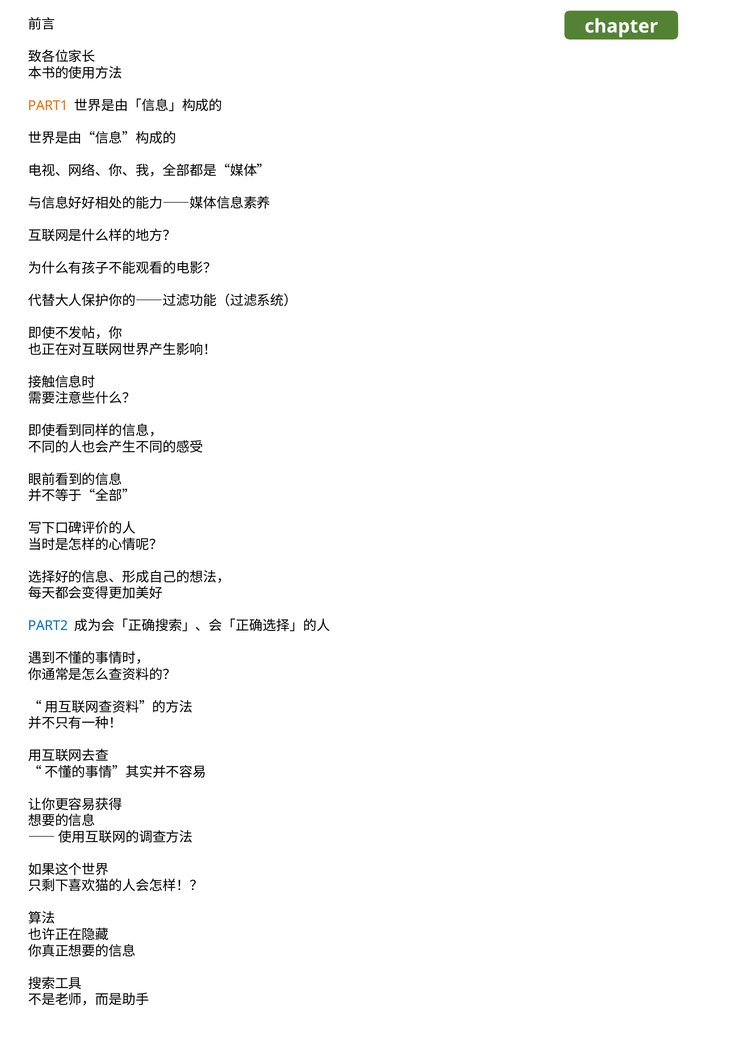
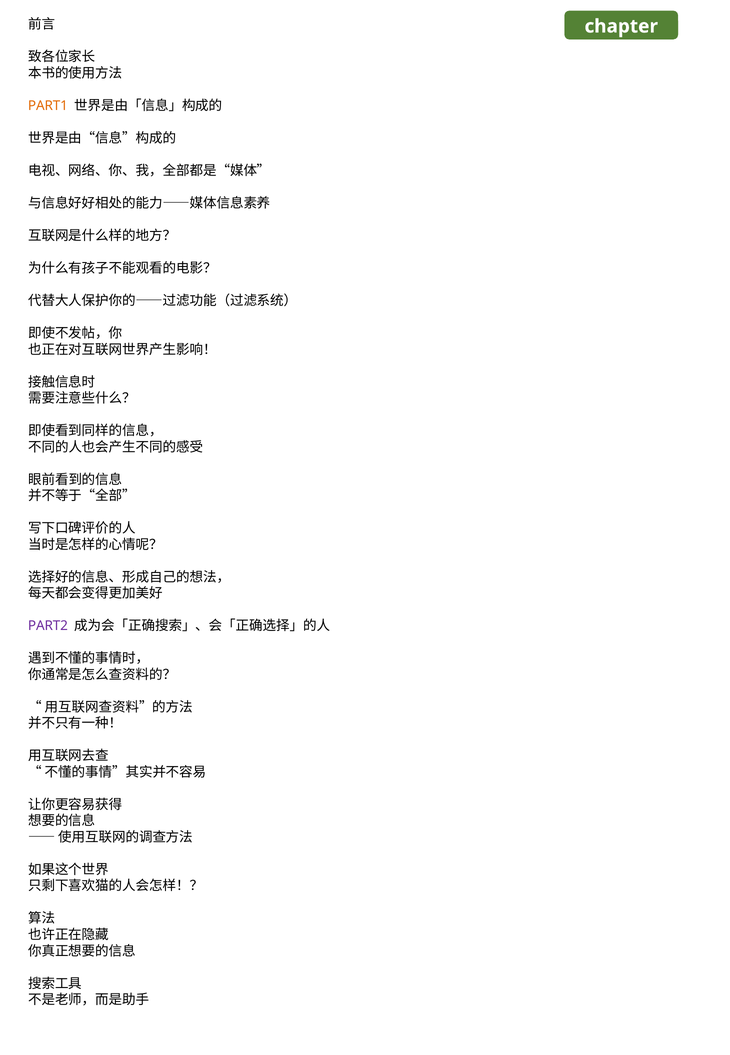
PART2 colour: blue -> purple (48, 626)
